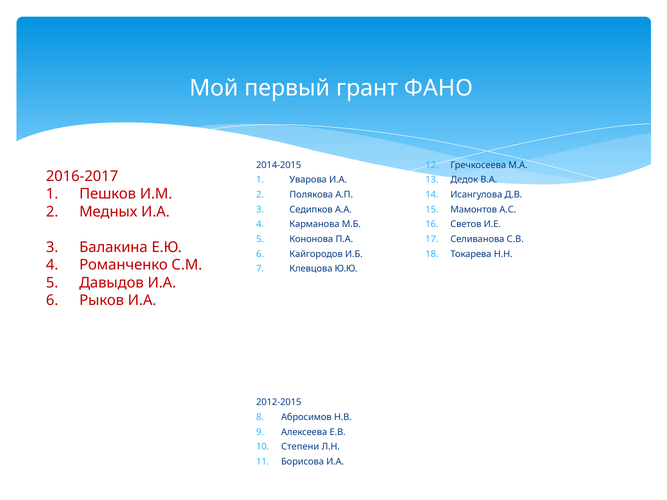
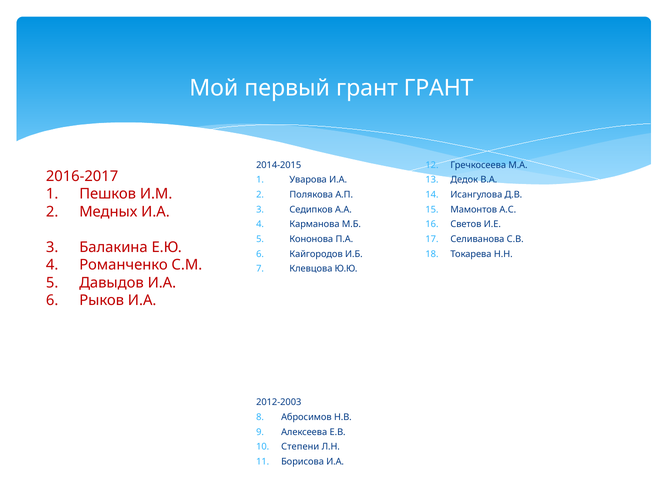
грант ФАНО: ФАНО -> ГРАНТ (439, 88)
2012-2015: 2012-2015 -> 2012-2003 (279, 403)
